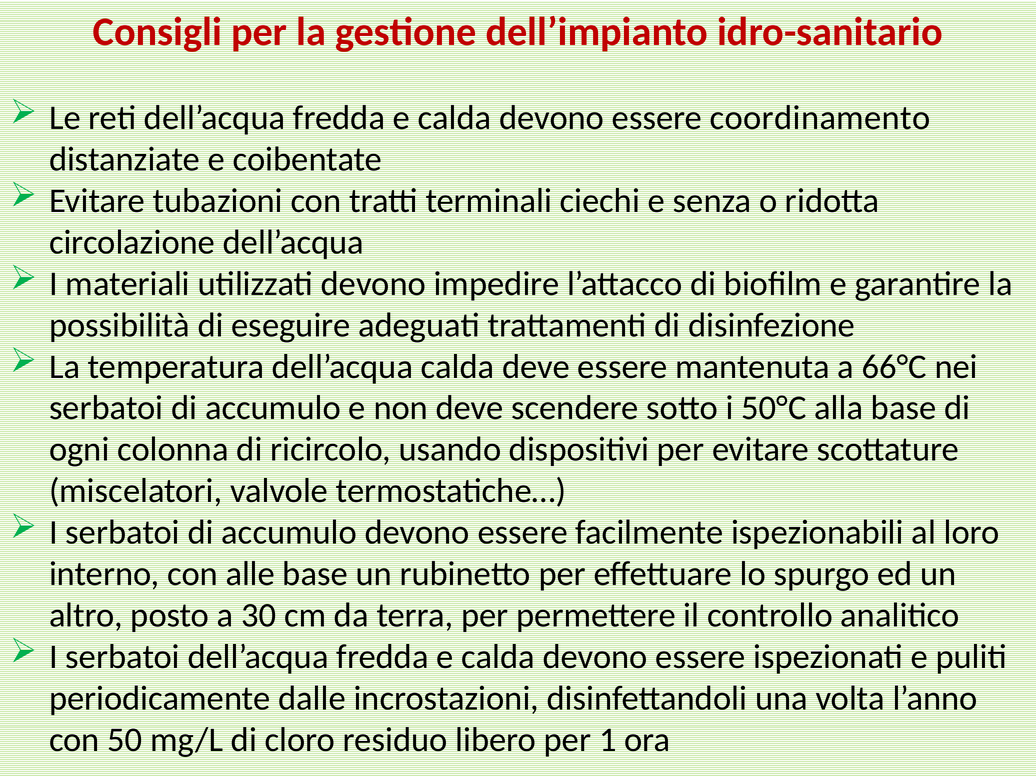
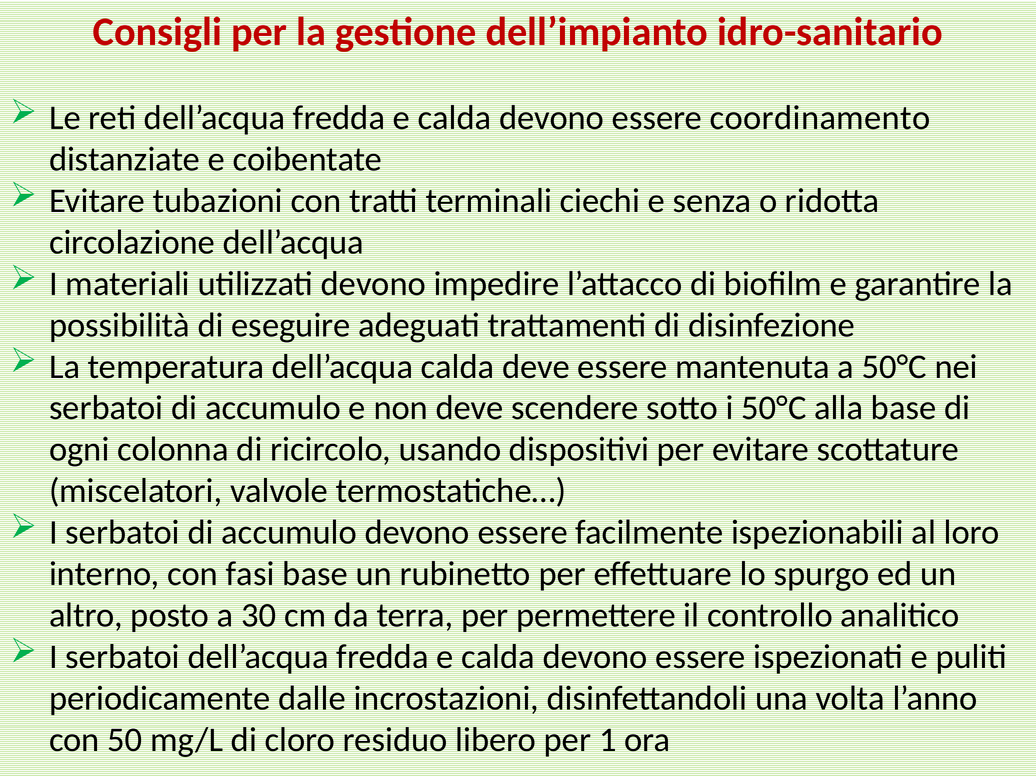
a 66°C: 66°C -> 50°C (894, 367)
alle: alle -> fasi (250, 574)
